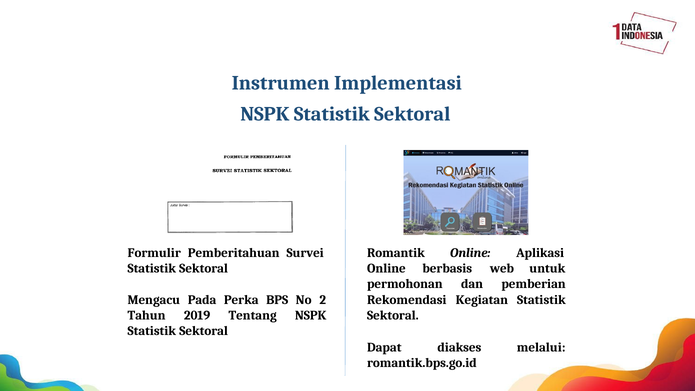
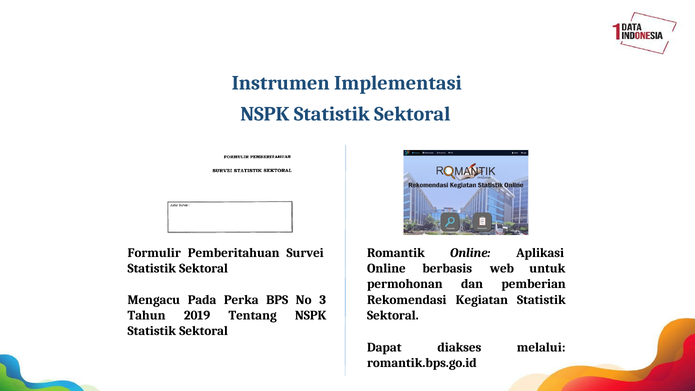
2: 2 -> 3 (323, 300)
